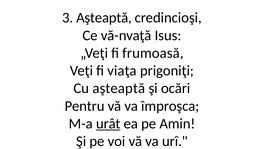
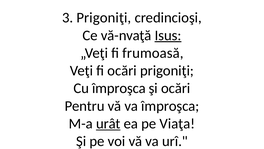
3 Aşteaptă: Aşteaptă -> Prigoniţi (104, 18)
Isus underline: none -> present (168, 35)
fi viaţa: viaţa -> ocări (122, 70)
Cu aşteaptă: aşteaptă -> împroşca (119, 88)
Amin: Amin -> Viaţa (177, 123)
